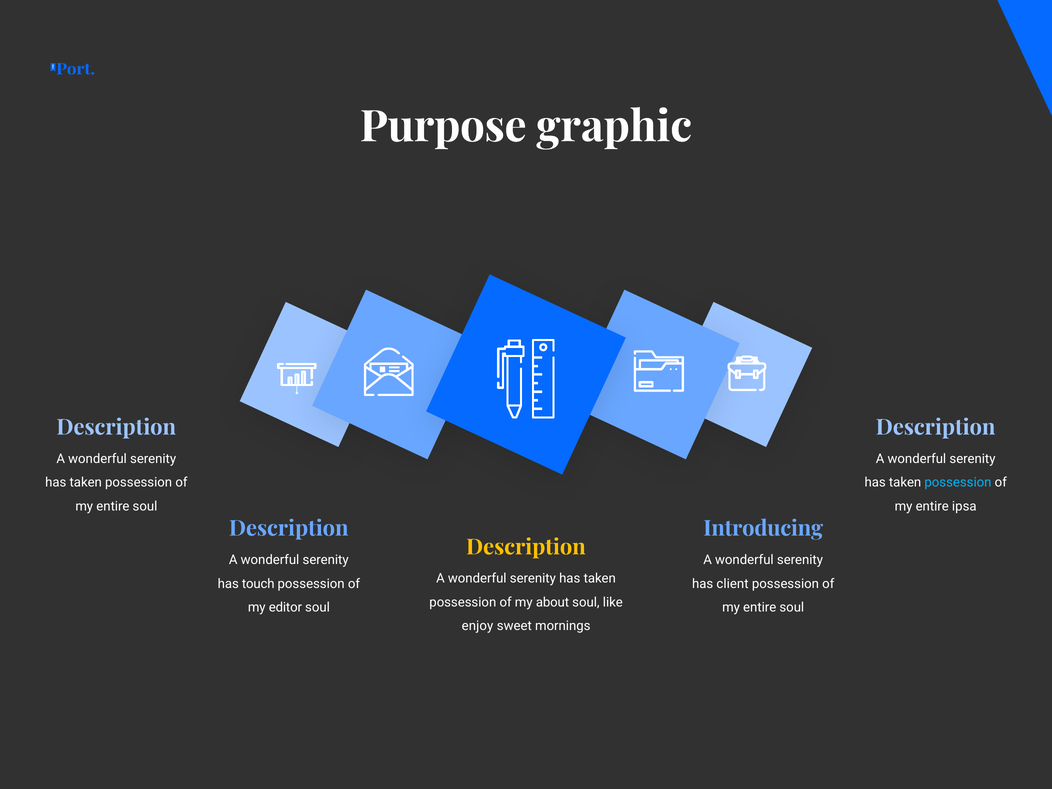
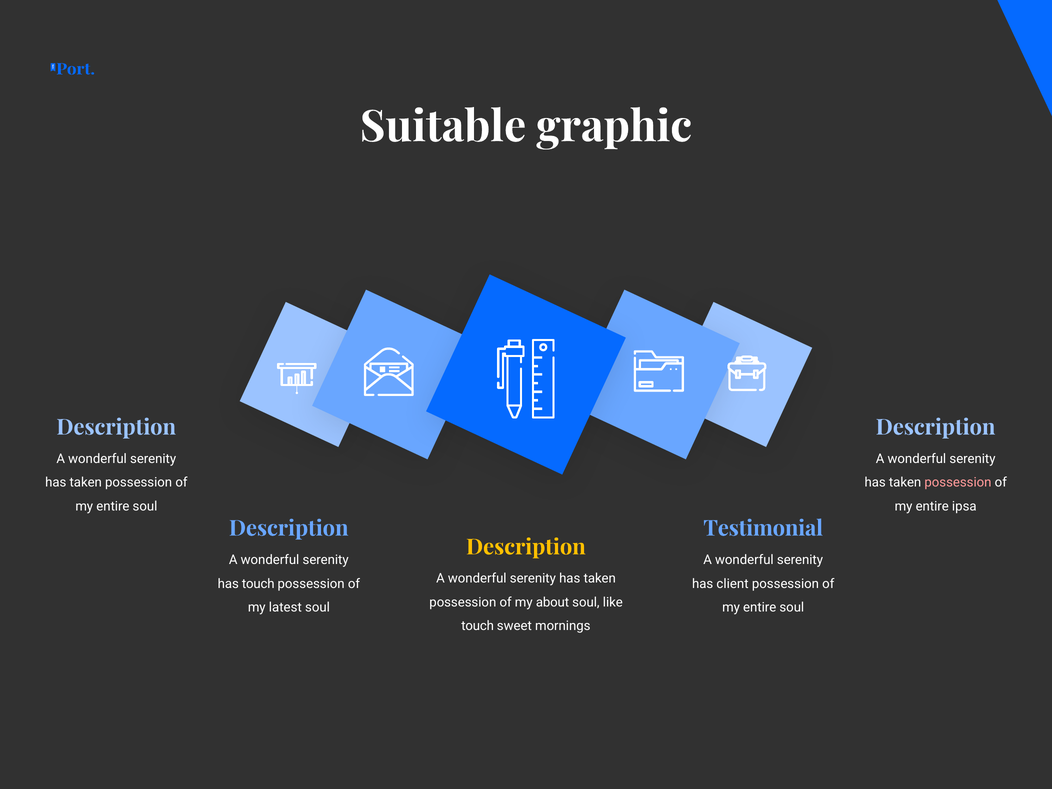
Purpose: Purpose -> Suitable (443, 127)
possession colour: light blue -> pink (958, 483)
Introducing: Introducing -> Testimonial (763, 528)
editor: editor -> latest (285, 607)
enjoy: enjoy -> touch (478, 626)
